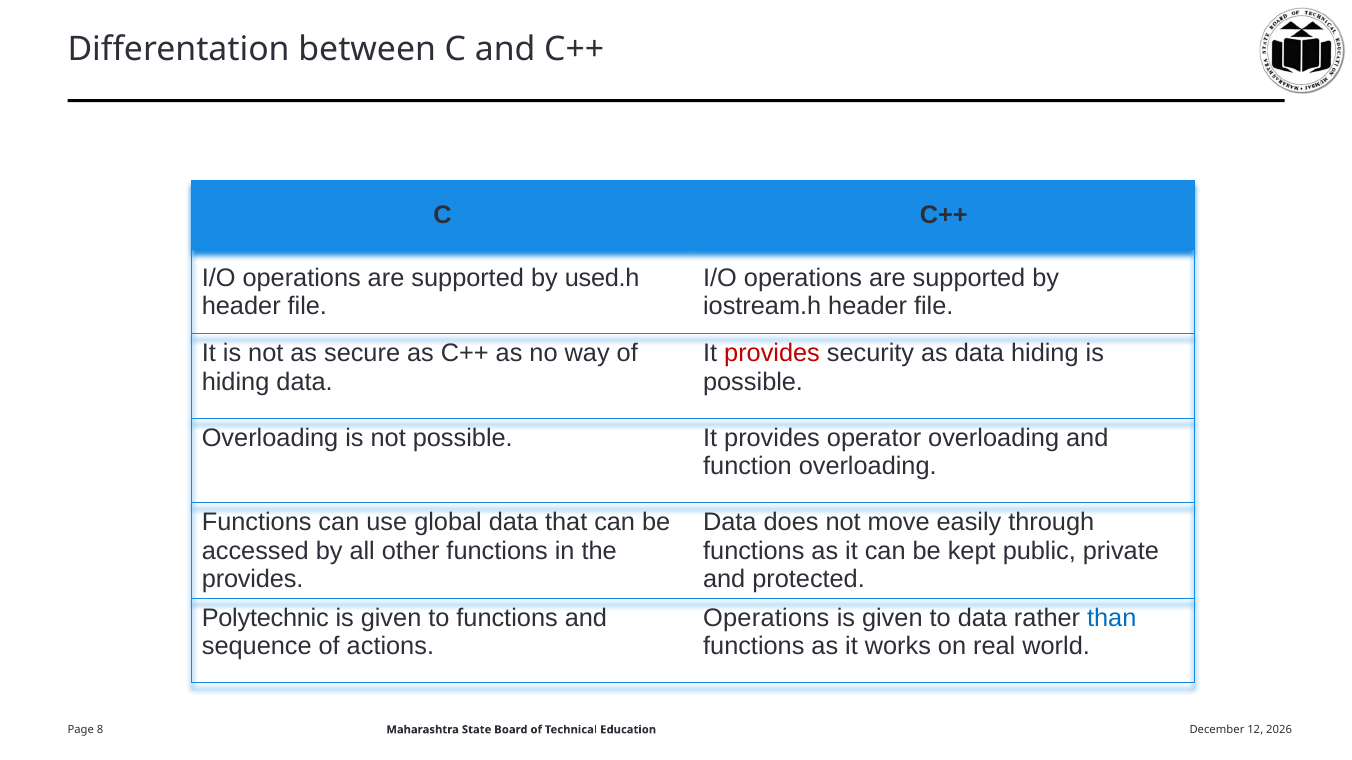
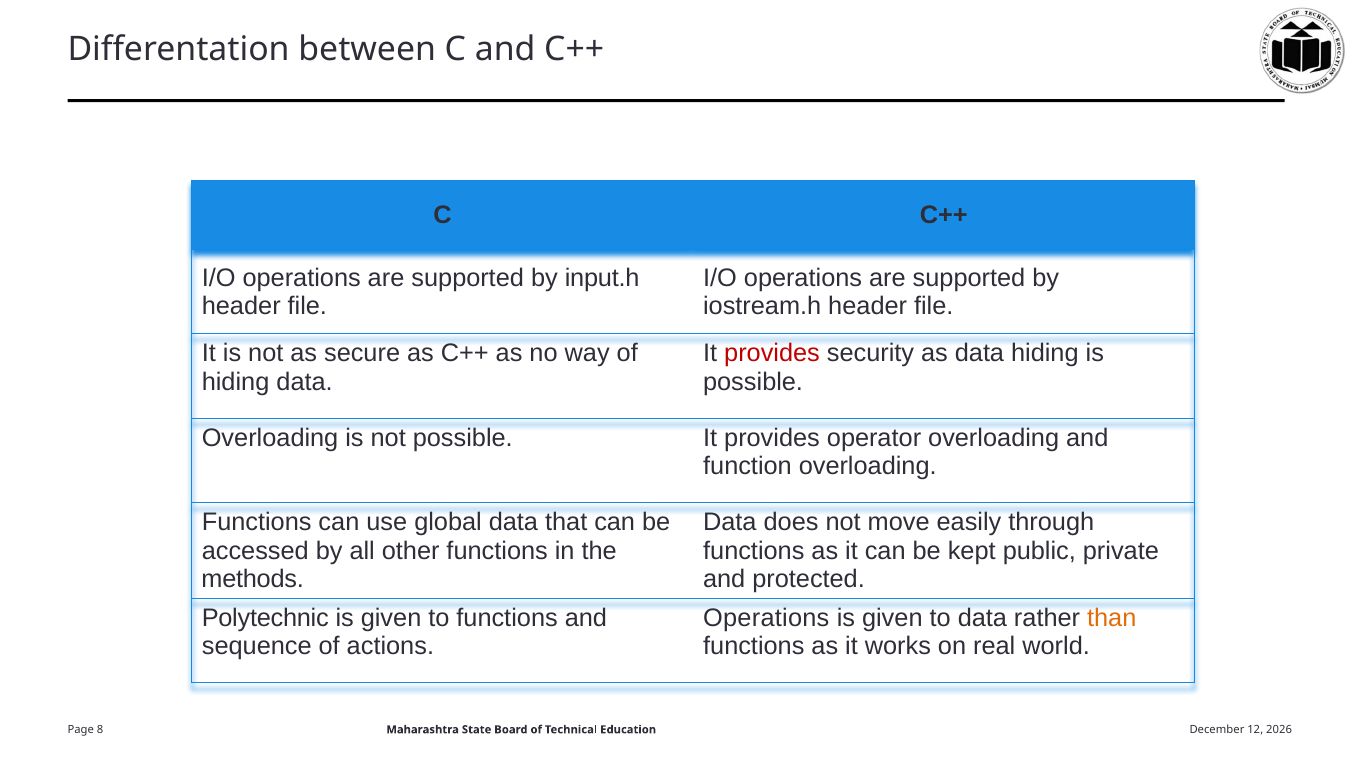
used.h: used.h -> input.h (602, 278)
provides: provides -> methods (253, 579)
than colour: blue -> orange (1112, 618)
